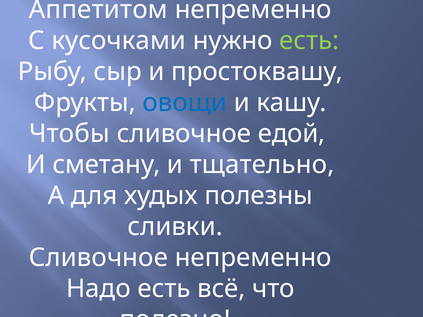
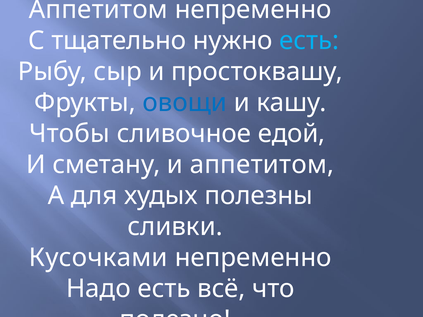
кусочками: кусочками -> тщательно (119, 41)
есть colour: light green -> light blue (309, 41)
и тщательно: тщательно -> аппетитом (262, 165)
Сливочное: Сливочное -> Кусочками (98, 258)
